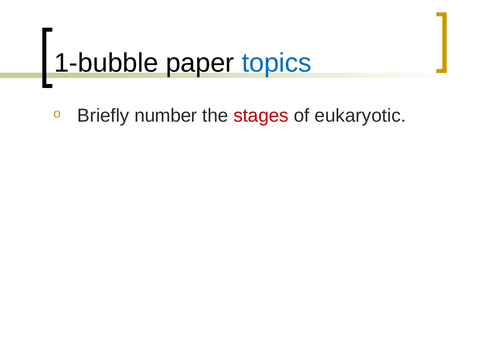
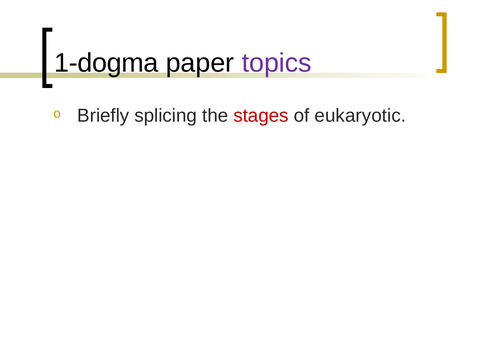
1-bubble: 1-bubble -> 1-dogma (106, 63)
topics colour: blue -> purple (277, 63)
number: number -> splicing (166, 116)
